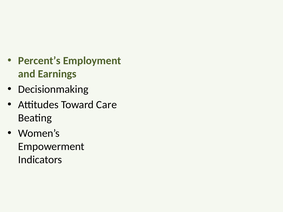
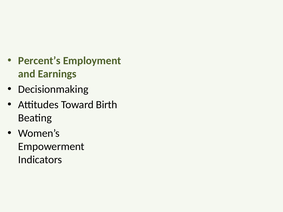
Care: Care -> Birth (107, 105)
